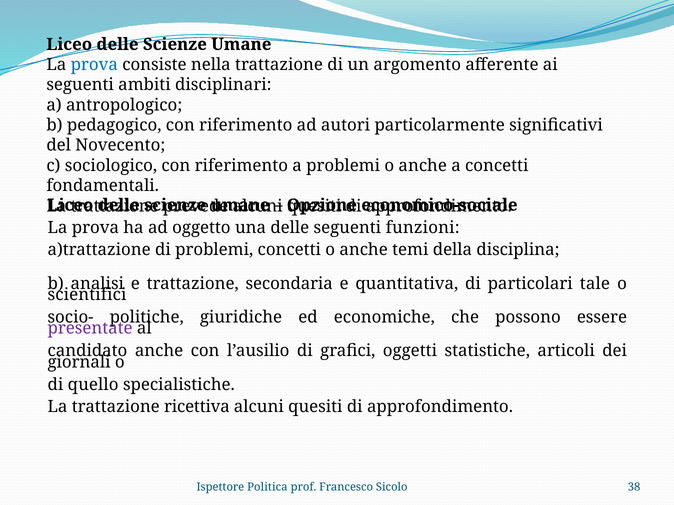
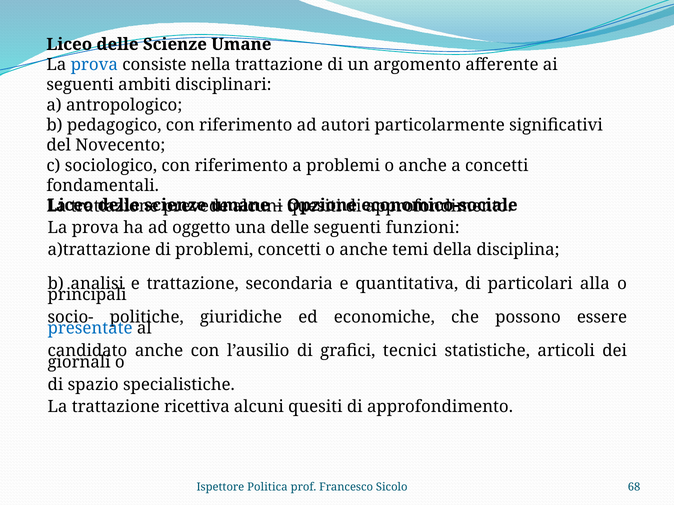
tale: tale -> alla (595, 284)
scientifici: scientifici -> principali (87, 295)
presentate colour: purple -> blue (90, 329)
oggetti: oggetti -> tecnici (410, 351)
quello: quello -> spazio (93, 385)
38: 38 -> 68 (634, 488)
